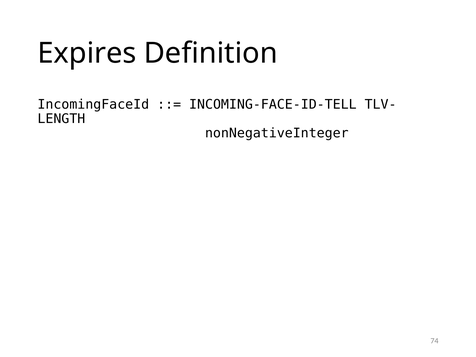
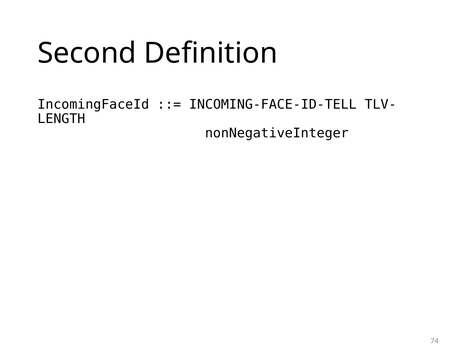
Expires: Expires -> Second (87, 53)
